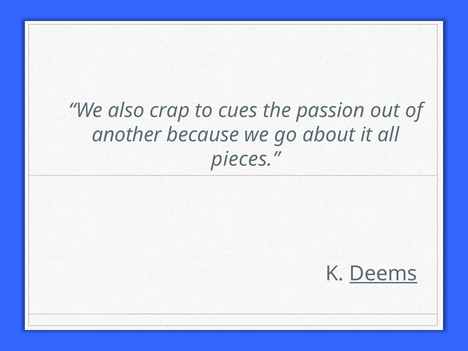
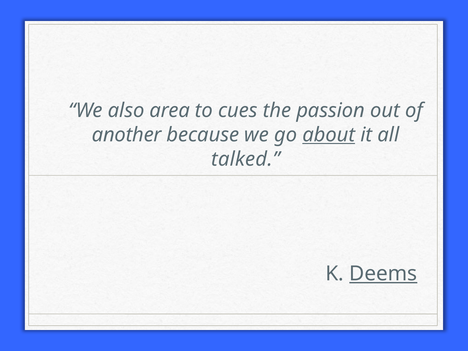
crap: crap -> area (170, 111)
about underline: none -> present (329, 135)
pieces: pieces -> talked (246, 159)
